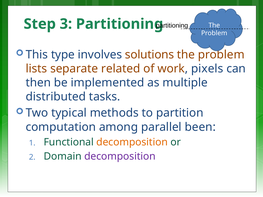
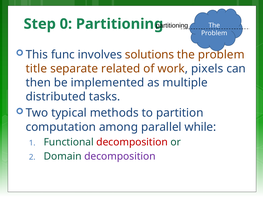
3: 3 -> 0 (66, 24)
type: type -> func (63, 55)
lists: lists -> title (36, 69)
been: been -> while (200, 127)
decomposition colour: orange -> red (132, 142)
